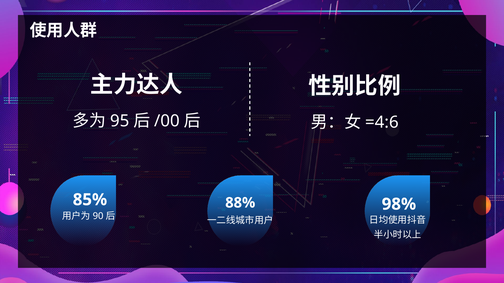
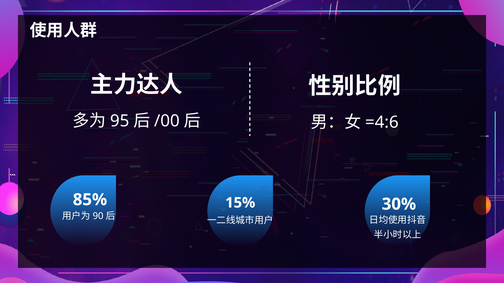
88%: 88% -> 15% (240, 203)
98%: 98% -> 30% (399, 204)
